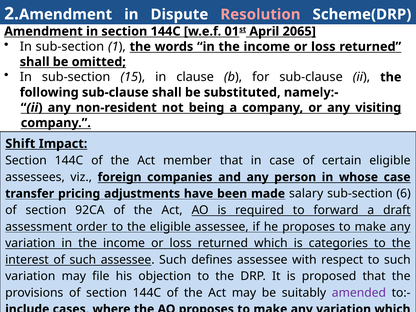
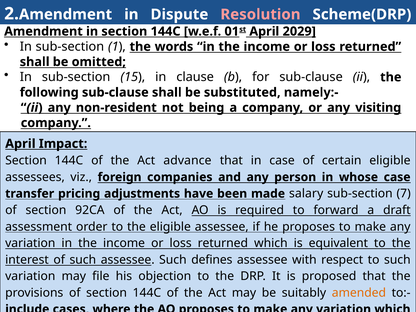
2065: 2065 -> 2029 (299, 31)
Shift: Shift -> April (20, 144)
member: member -> advance (187, 161)
6: 6 -> 7 (404, 194)
categories: categories -> equivalent (338, 243)
amended colour: purple -> orange (359, 293)
